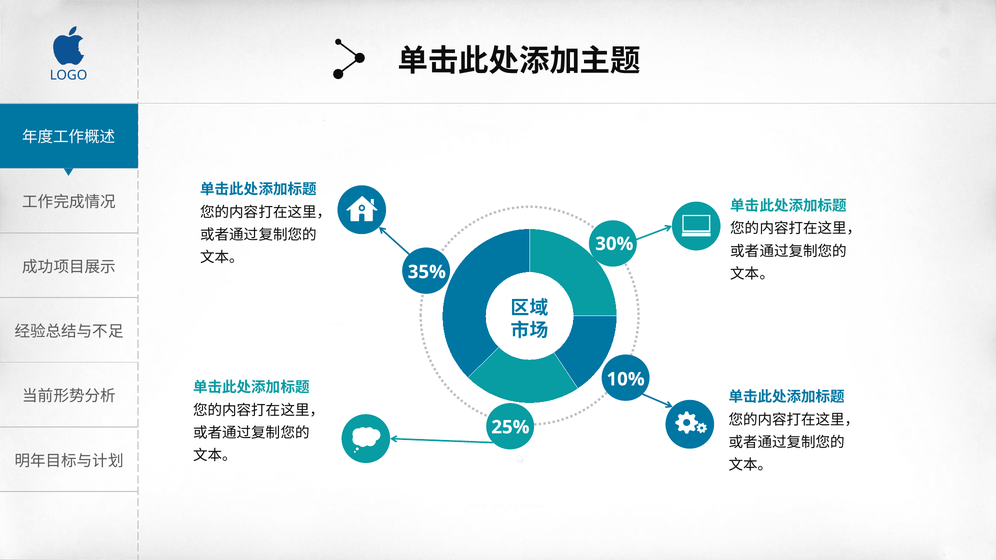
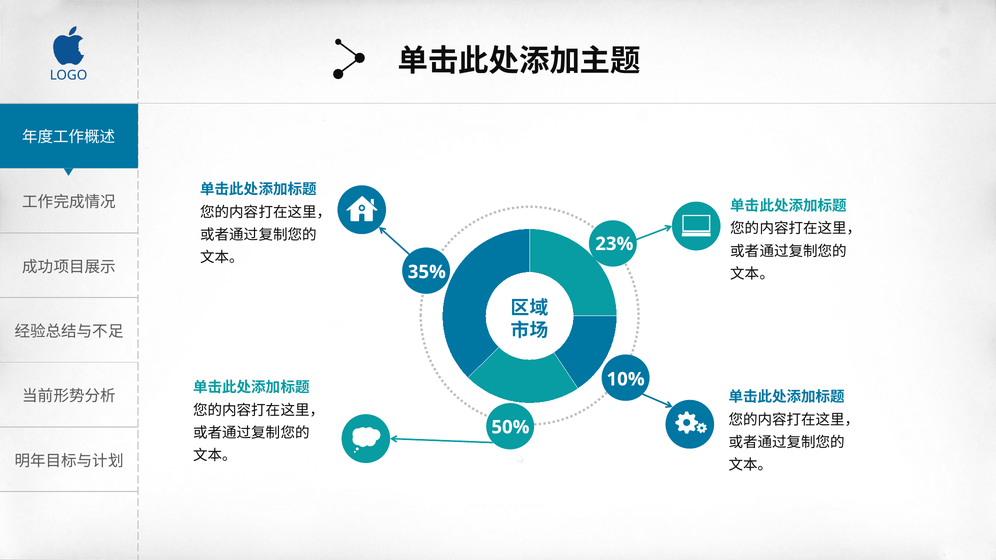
30%: 30% -> 23% (614, 244)
25%: 25% -> 50% (510, 427)
